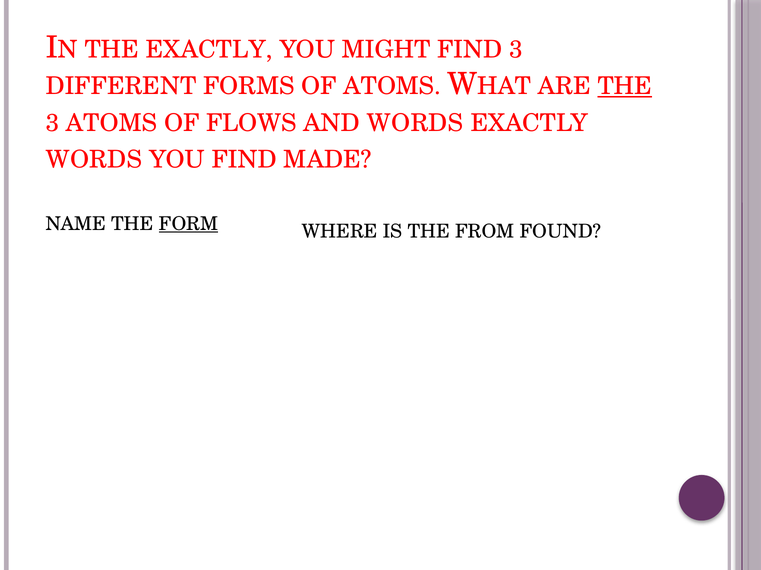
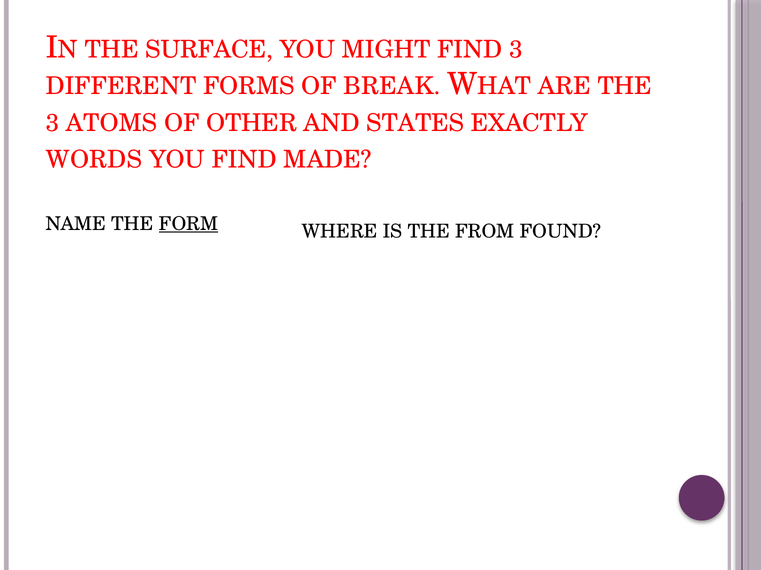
THE EXACTLY: EXACTLY -> SURFACE (209, 50)
OF ATOMS: ATOMS -> BREAK (392, 86)
THE underline: present -> none (625, 86)
FLOWS: FLOWS -> OTHER (251, 123)
AND WORDS: WORDS -> STATES (415, 123)
